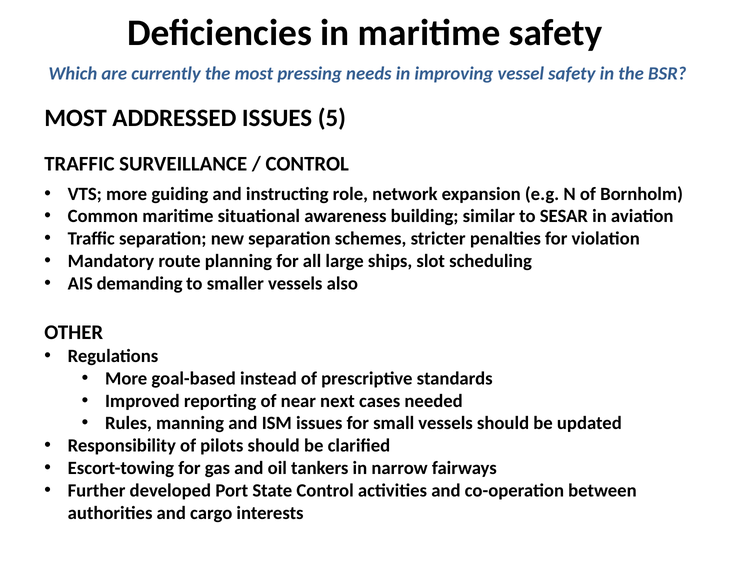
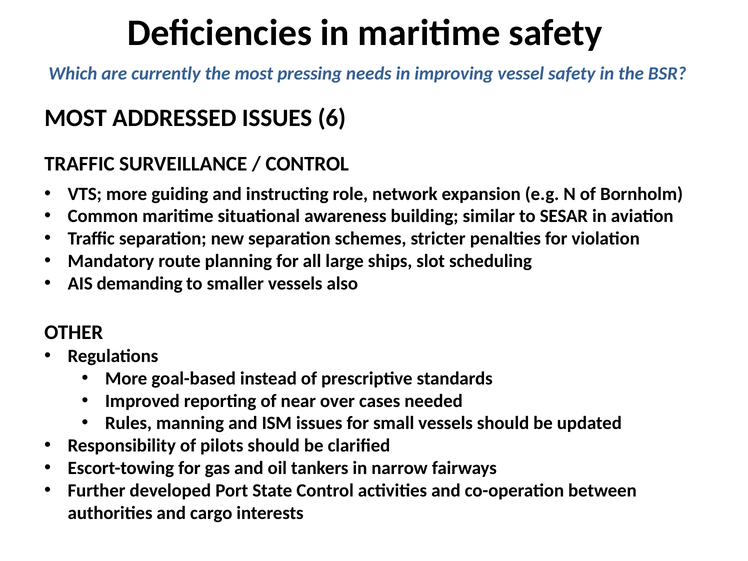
5: 5 -> 6 (332, 118)
next: next -> over (337, 401)
